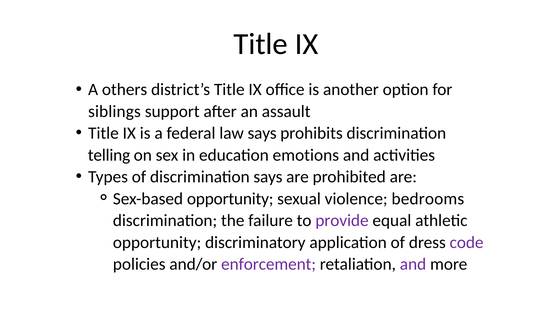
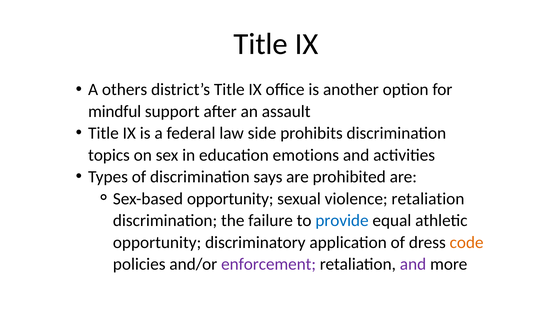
siblings: siblings -> mindful (115, 112)
law says: says -> side (262, 133)
telling: telling -> topics (109, 155)
violence bedrooms: bedrooms -> retaliation (428, 199)
provide colour: purple -> blue (342, 221)
code colour: purple -> orange (467, 243)
